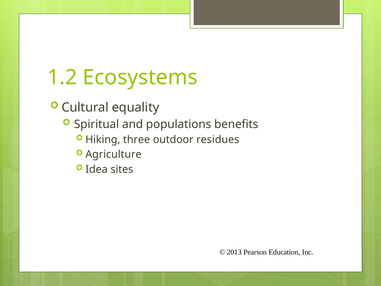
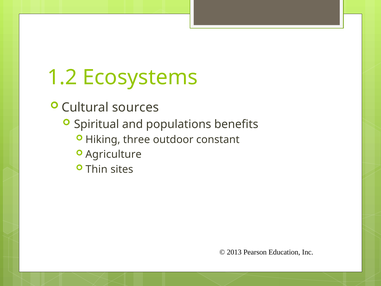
equality: equality -> sources (135, 107)
residues: residues -> constant (218, 139)
Idea: Idea -> Thin (97, 169)
